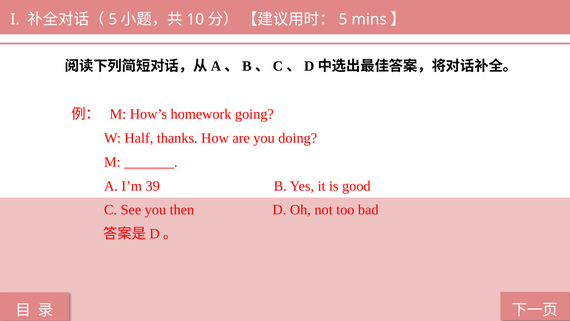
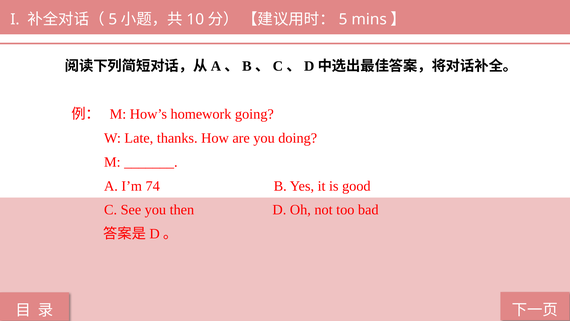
Half: Half -> Late (139, 138)
39: 39 -> 74 (153, 186)
